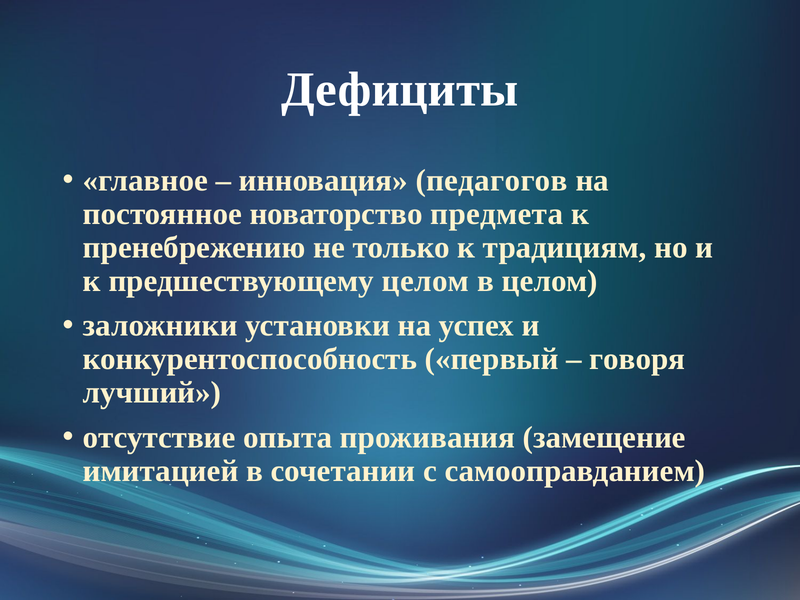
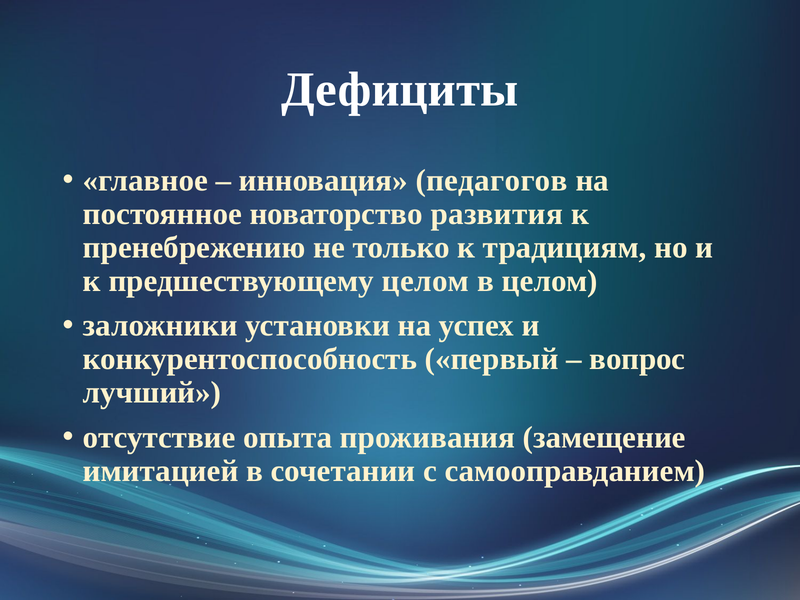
предмета: предмета -> развития (497, 214)
говоря: говоря -> вопрос (637, 359)
